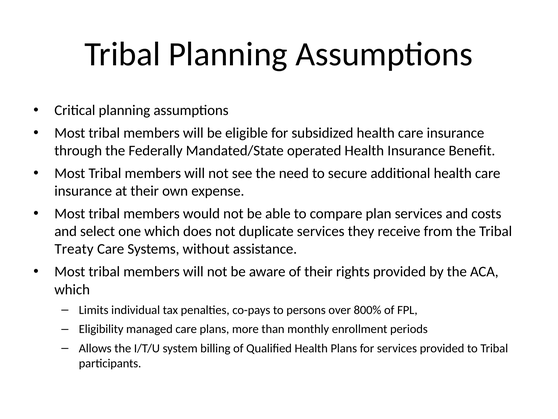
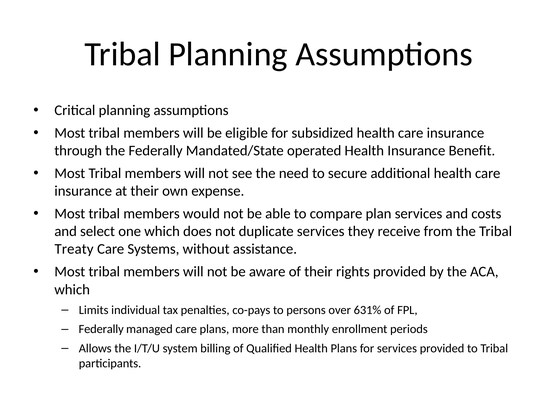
800%: 800% -> 631% (368, 310)
Eligibility: Eligibility -> Federally (101, 329)
